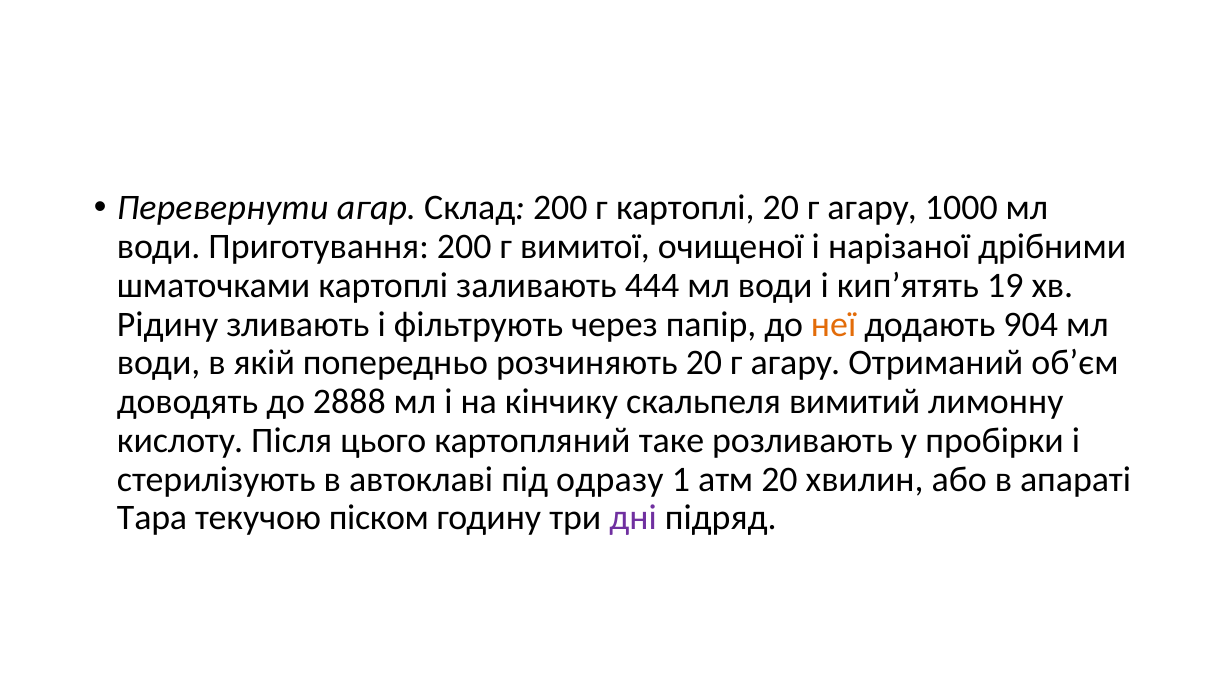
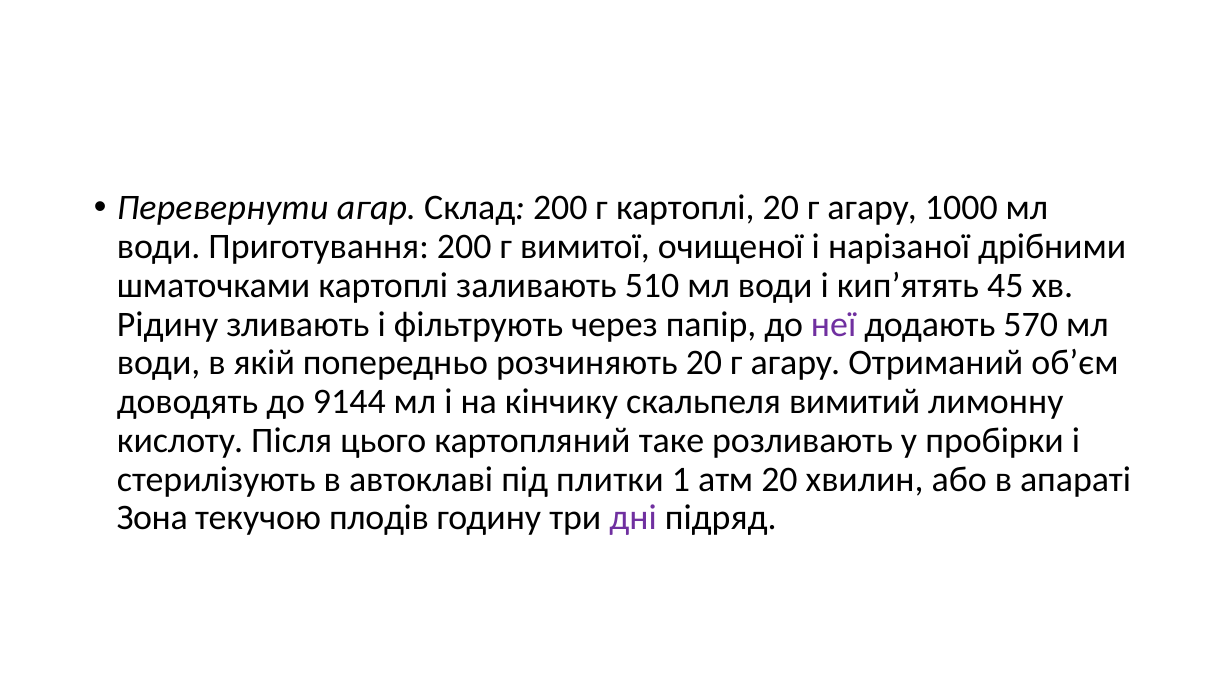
444: 444 -> 510 (652, 286)
19: 19 -> 45 (1005, 286)
неї colour: orange -> purple (834, 324)
904: 904 -> 570 (1031, 324)
2888: 2888 -> 9144 (349, 402)
одразу: одразу -> плитки (610, 480)
Тара: Тара -> Зона (152, 518)
піском: піском -> плодів (379, 518)
